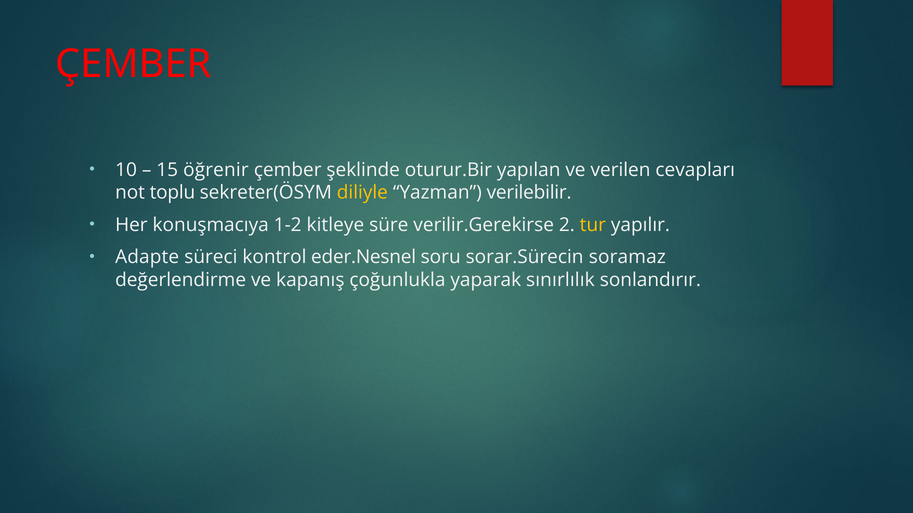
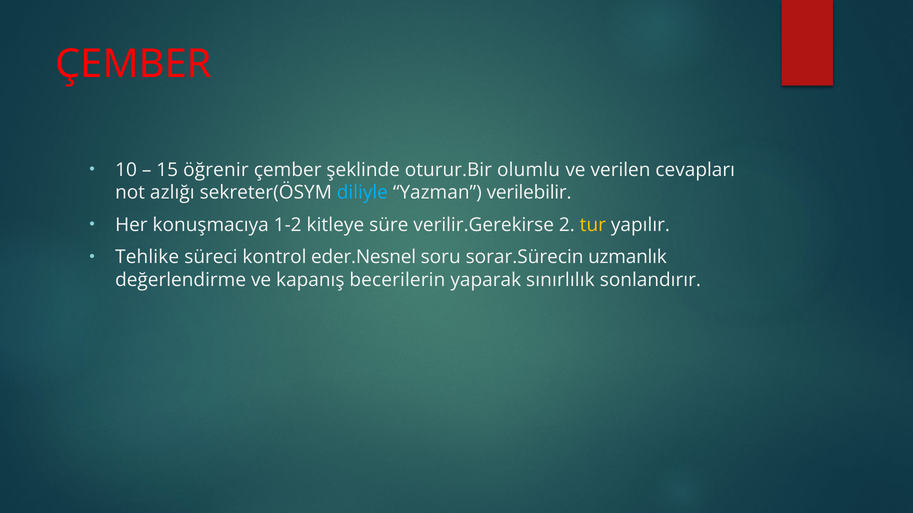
yapılan: yapılan -> olumlu (529, 170)
toplu: toplu -> azlığı (172, 193)
diliyle colour: yellow -> light blue (362, 193)
Adapte: Adapte -> Tehlike (147, 257)
soramaz: soramaz -> uzmanlık (627, 257)
çoğunlukla: çoğunlukla -> becerilerin (397, 280)
